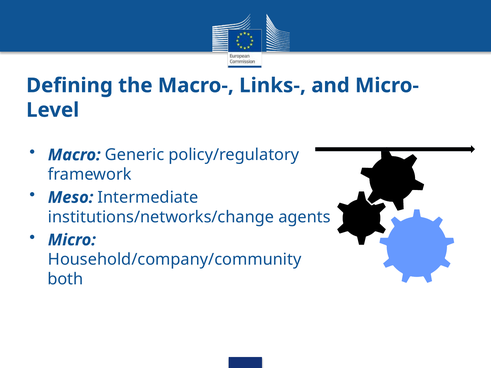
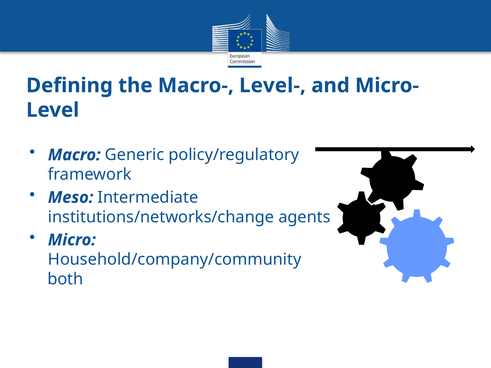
Links-: Links- -> Level- (272, 86)
